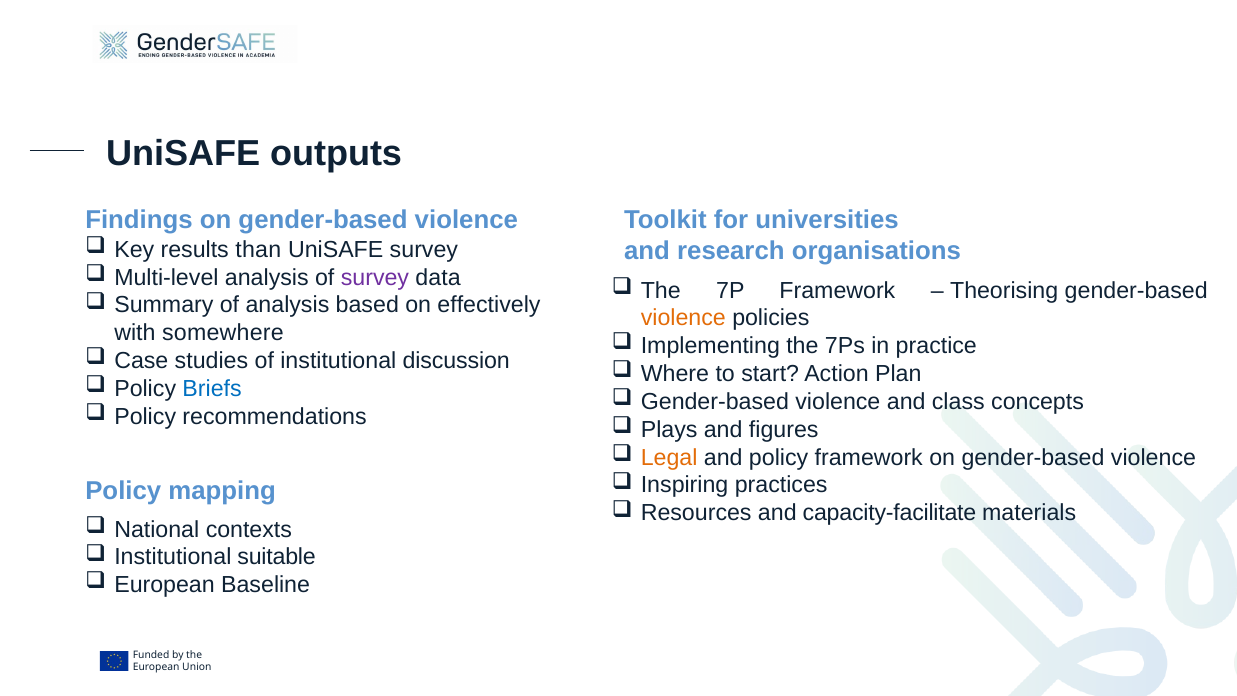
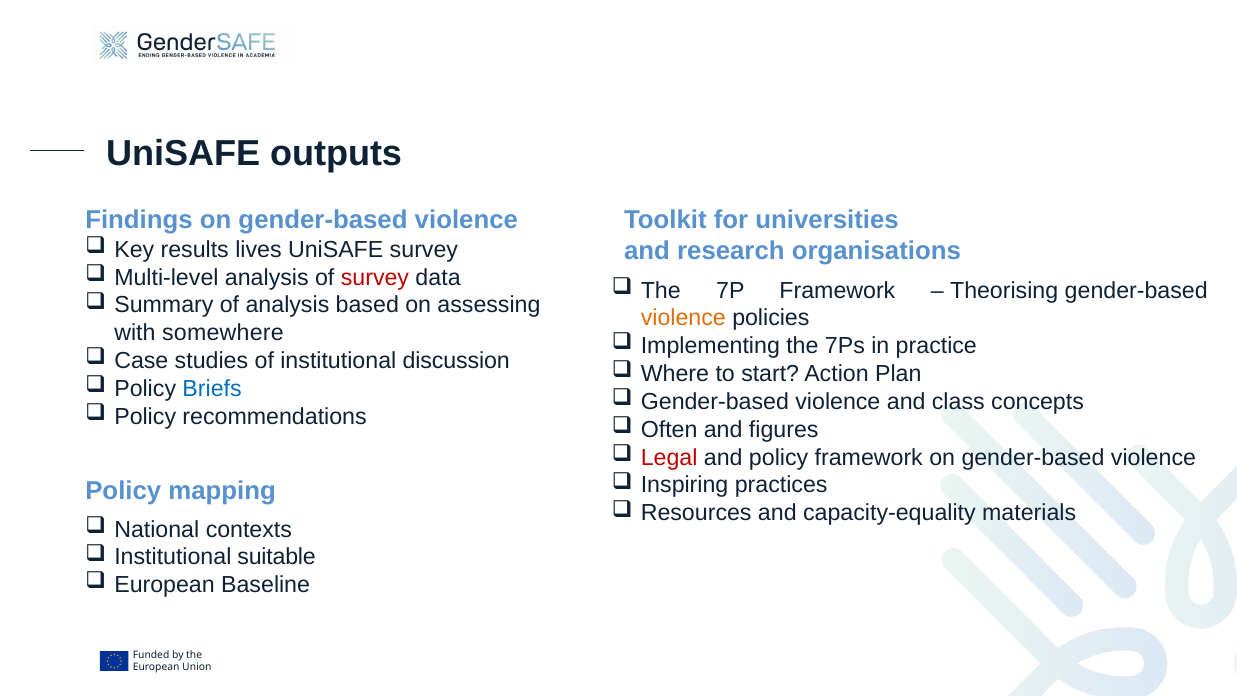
than: than -> lives (258, 249)
survey colour: purple -> red (375, 277)
effectively: effectively -> assessing (489, 305)
Plays: Plays -> Often (669, 430)
Legal colour: orange -> red (669, 457)
capacity-facilitate: capacity-facilitate -> capacity-equality (889, 513)
